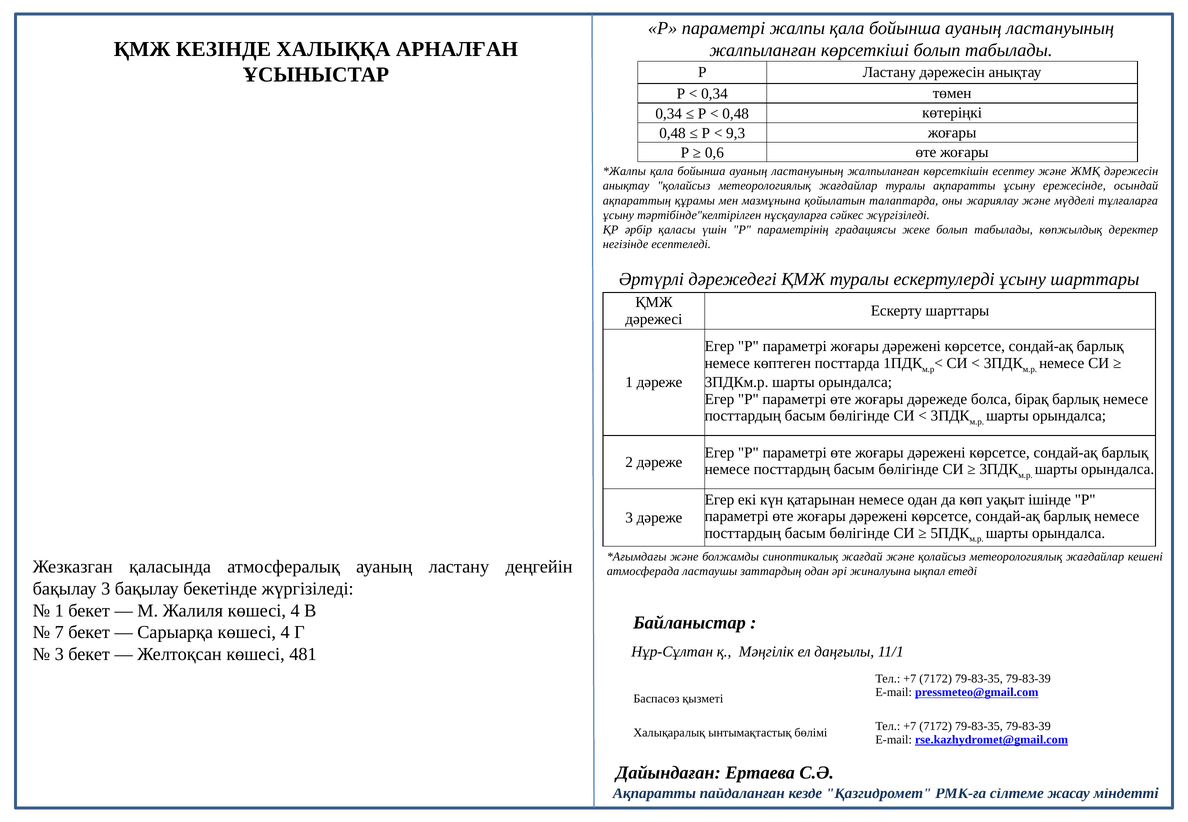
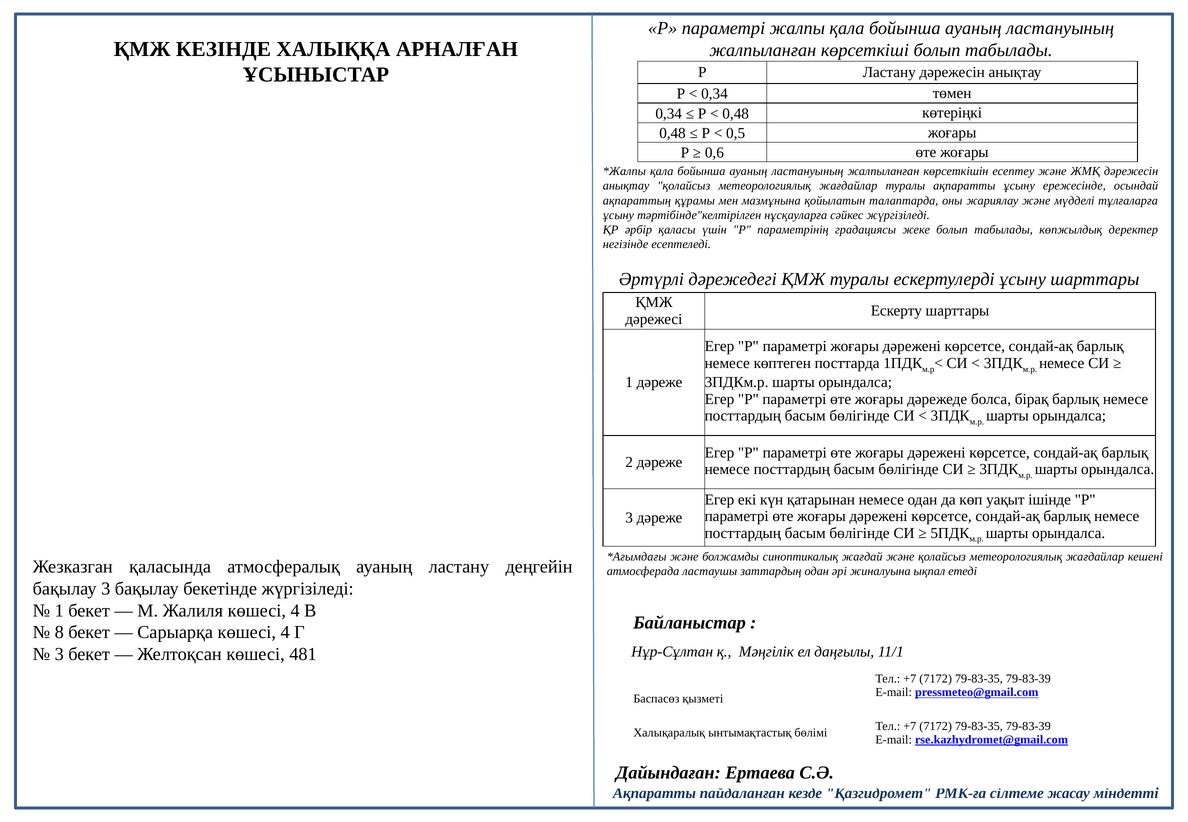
9,3: 9,3 -> 0,5 (736, 133)
7: 7 -> 8 (59, 633)
